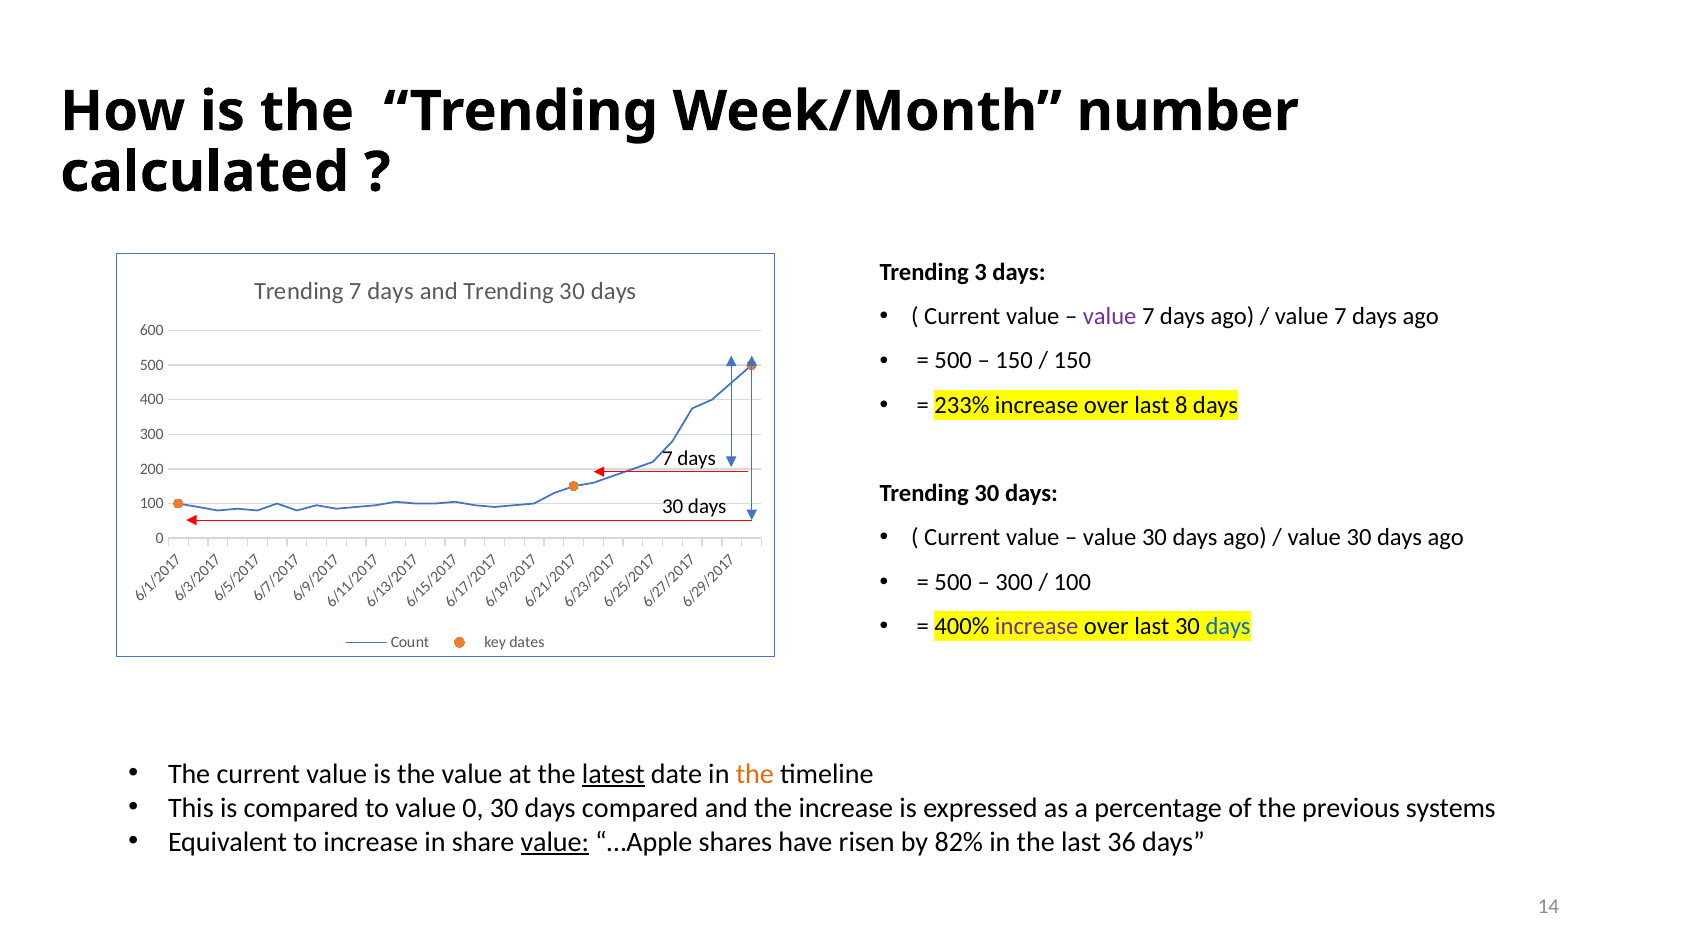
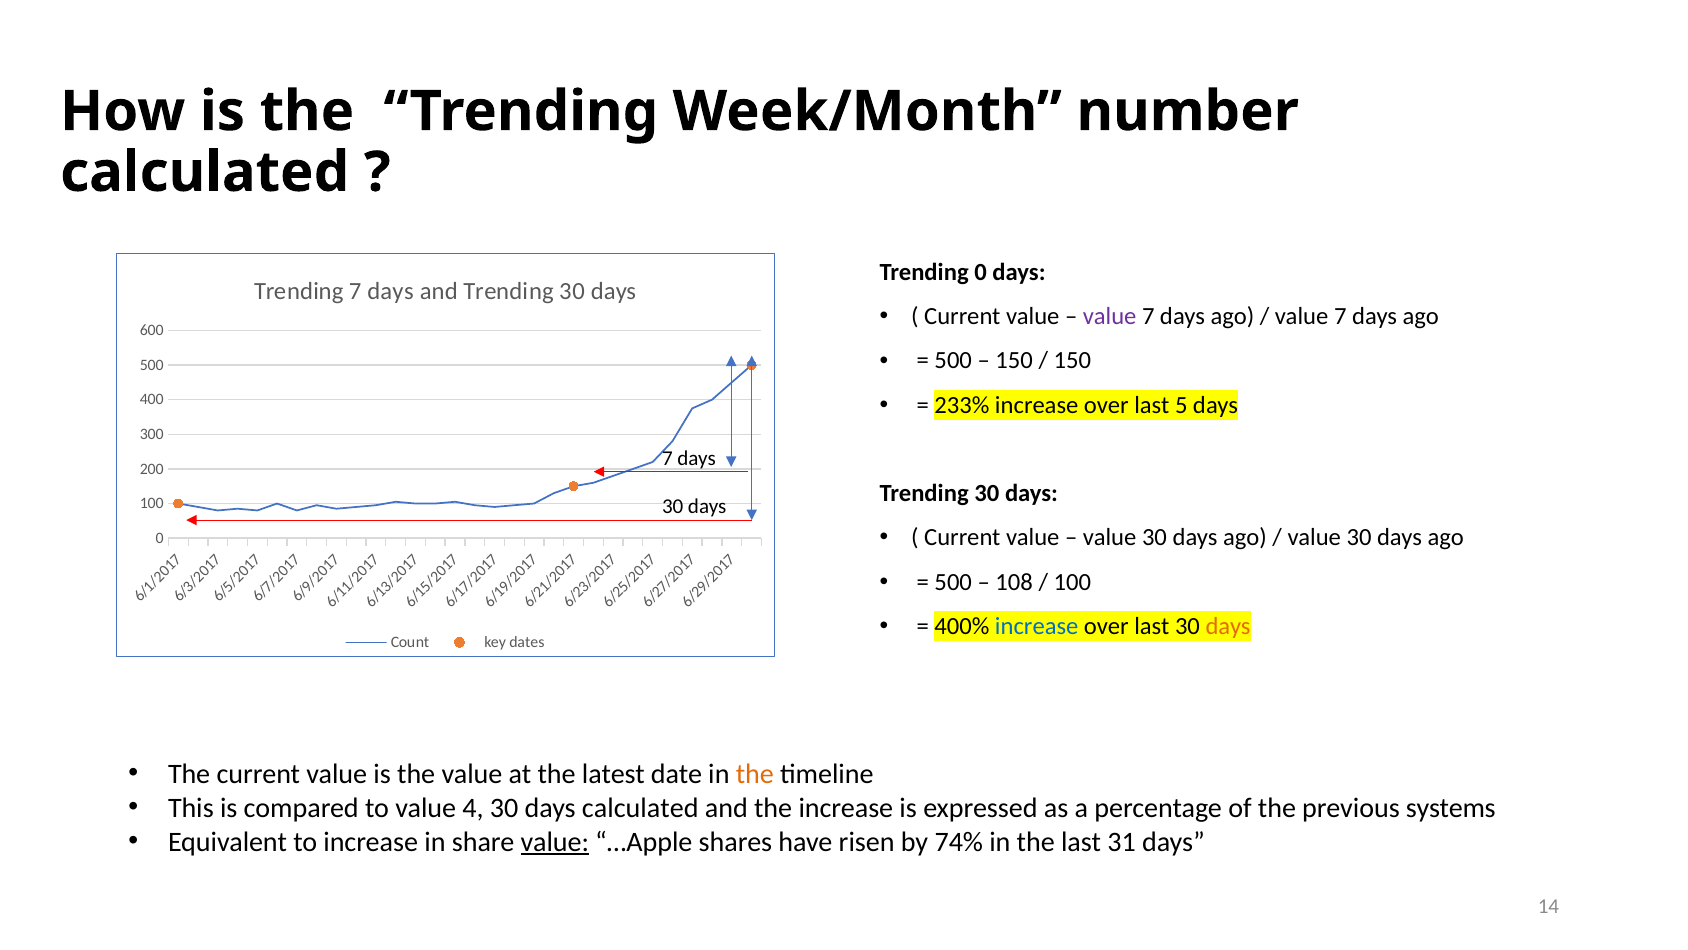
Trending 3: 3 -> 0 (981, 272)
last 8: 8 -> 5 (1181, 405)
300: 300 -> 108 (1014, 582)
increase colour: purple -> blue (1037, 626)
days colour: blue -> orange (1228, 626)
latest underline: present -> none (613, 774)
value 0: 0 -> 4 (473, 808)
days compared: compared -> calculated (640, 808)
82%: 82% -> 74% (959, 841)
36: 36 -> 31 (1122, 841)
